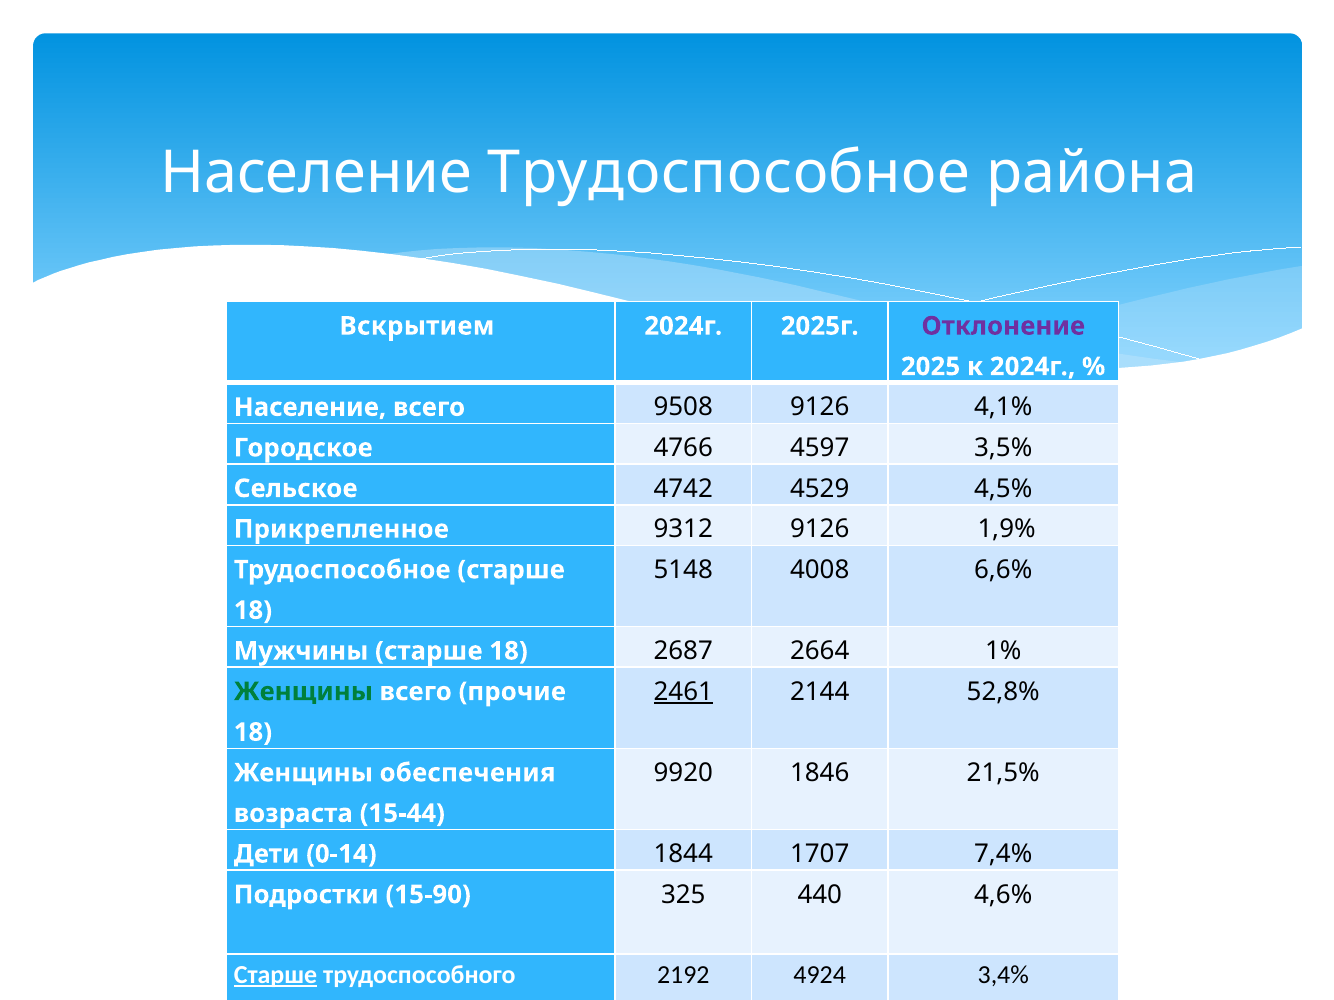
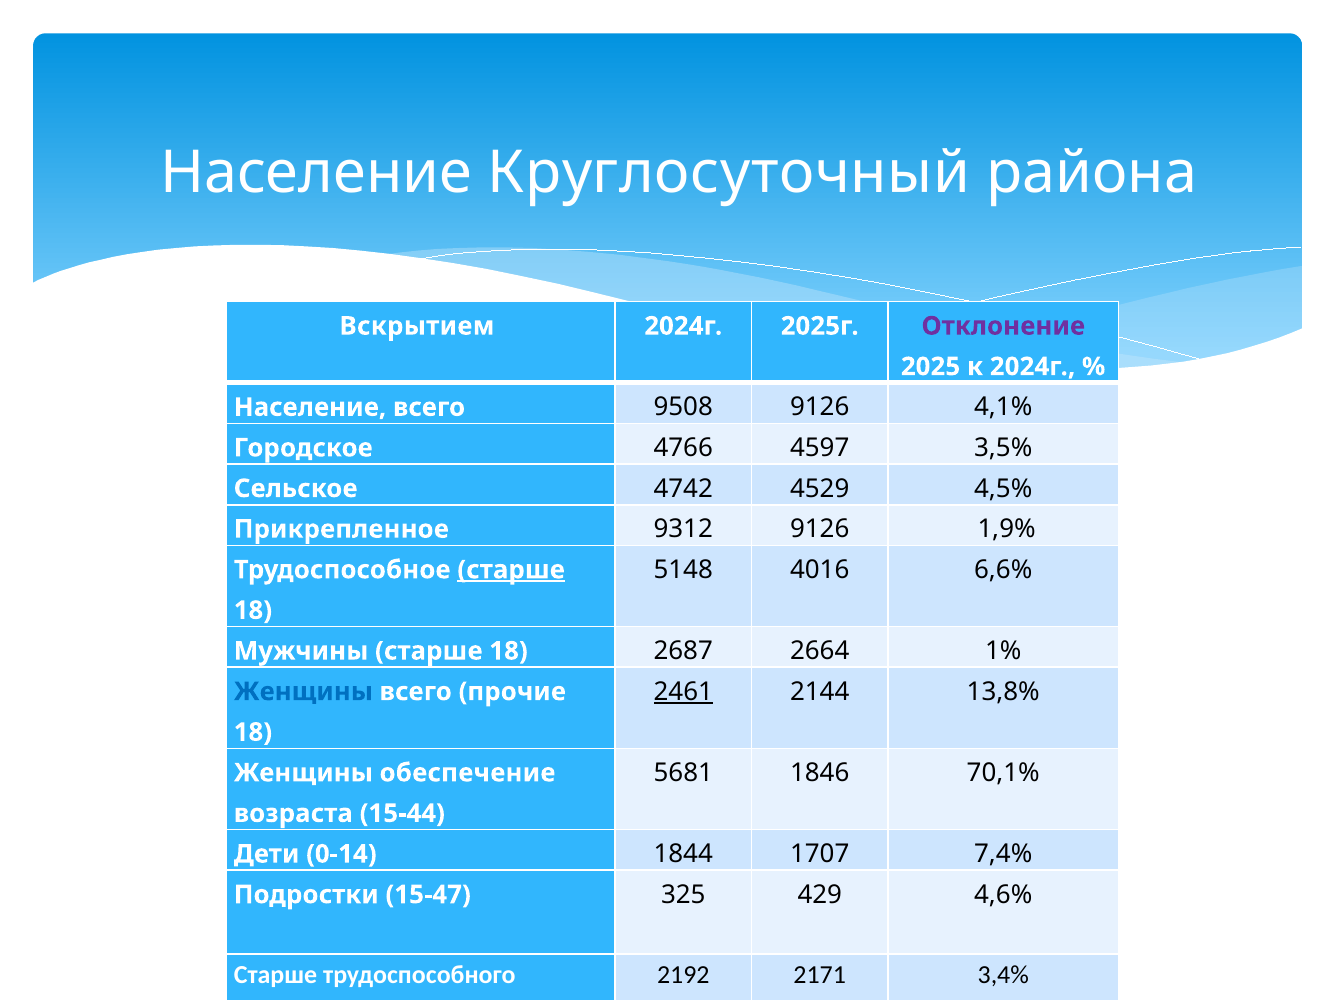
Население Трудоспособное: Трудоспособное -> Круглосуточный (729, 173)
4008: 4008 -> 4016 (820, 570)
старше underline: none -> present (511, 570)
52,8%: 52,8% -> 13,8% (1003, 692)
Женщины colour: green -> blue (303, 692)
9920: 9920 -> 5681 (683, 773)
21,5%: 21,5% -> 70,1% (1003, 773)
обеспечения: обеспечения -> обеспечение (467, 773)
15-90: 15-90 -> 15-47 (428, 895)
440: 440 -> 429 (820, 895)
Старше underline: present -> none (275, 976)
4924: 4924 -> 2171 (820, 976)
